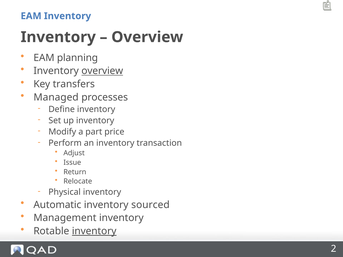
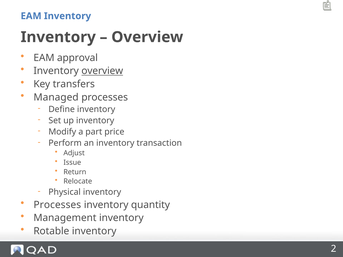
planning: planning -> approval (77, 58)
Automatic: Automatic -> Processes (57, 205)
sourced: sourced -> quantity (150, 205)
inventory underline: present -> none (94, 231)
